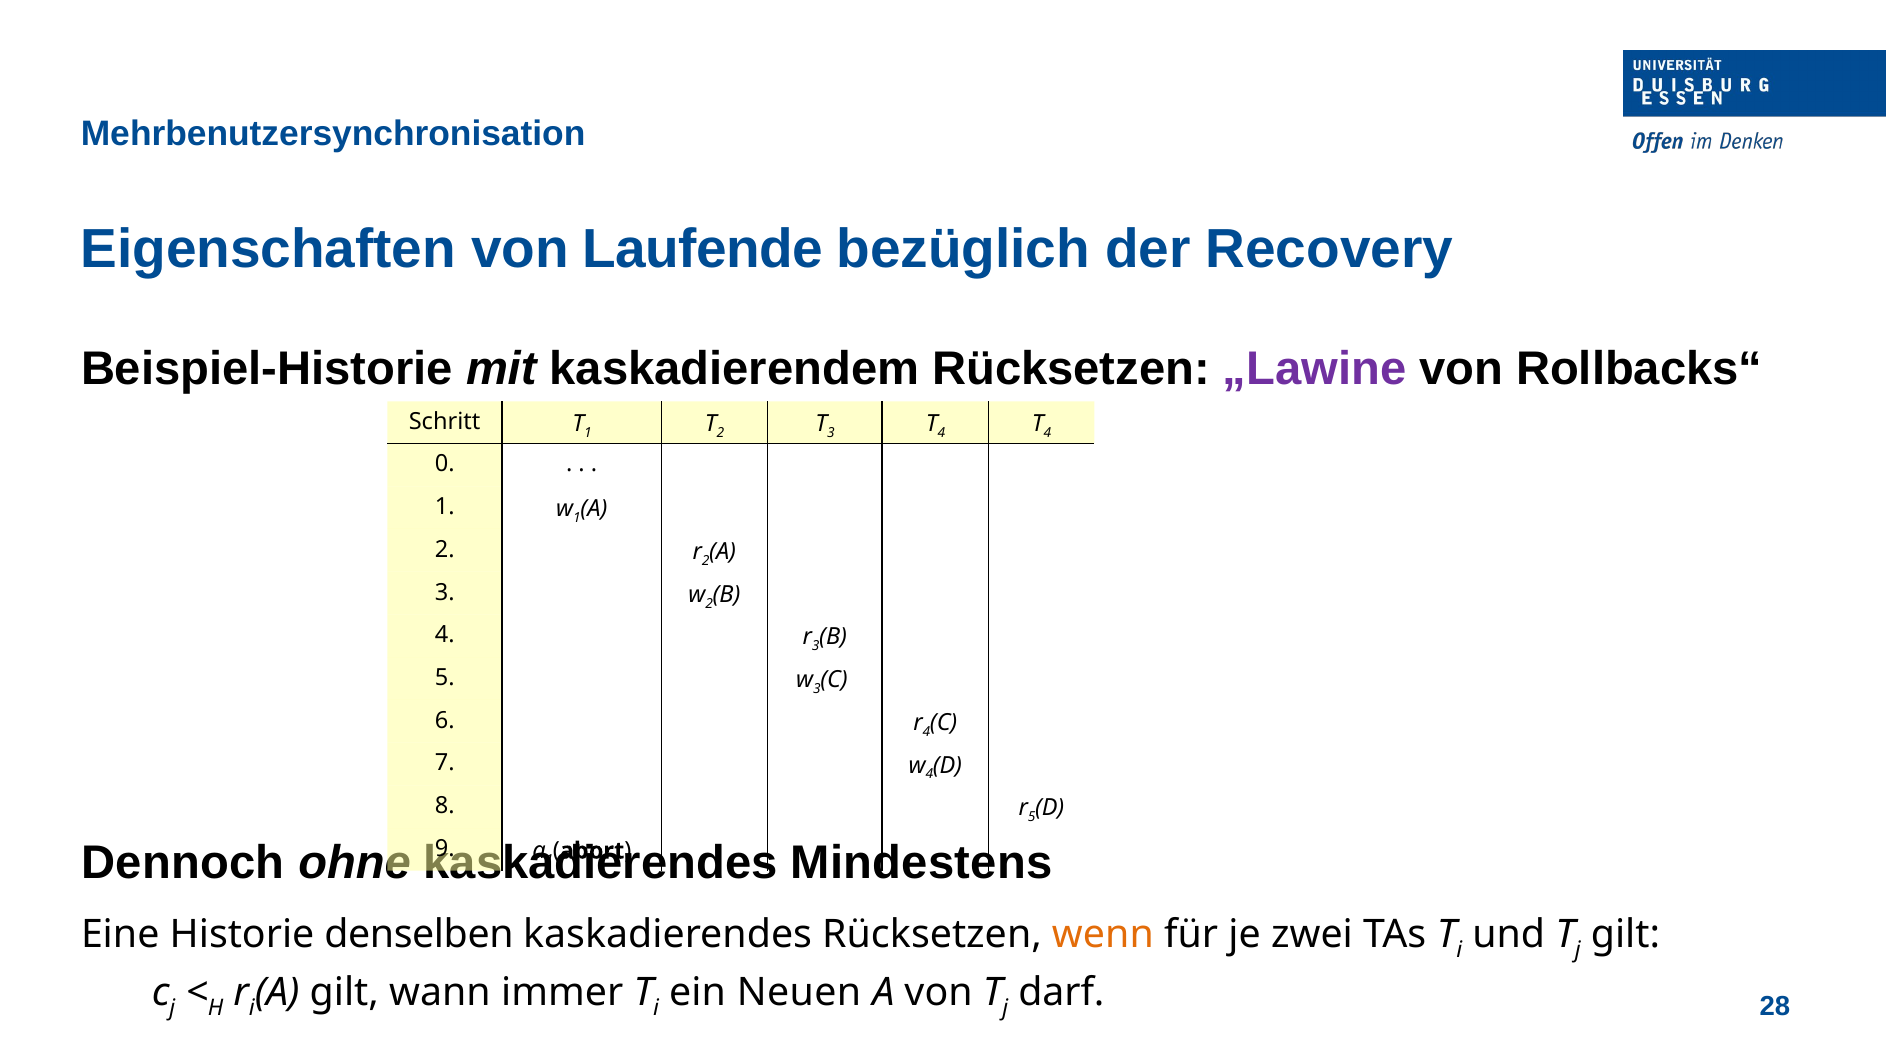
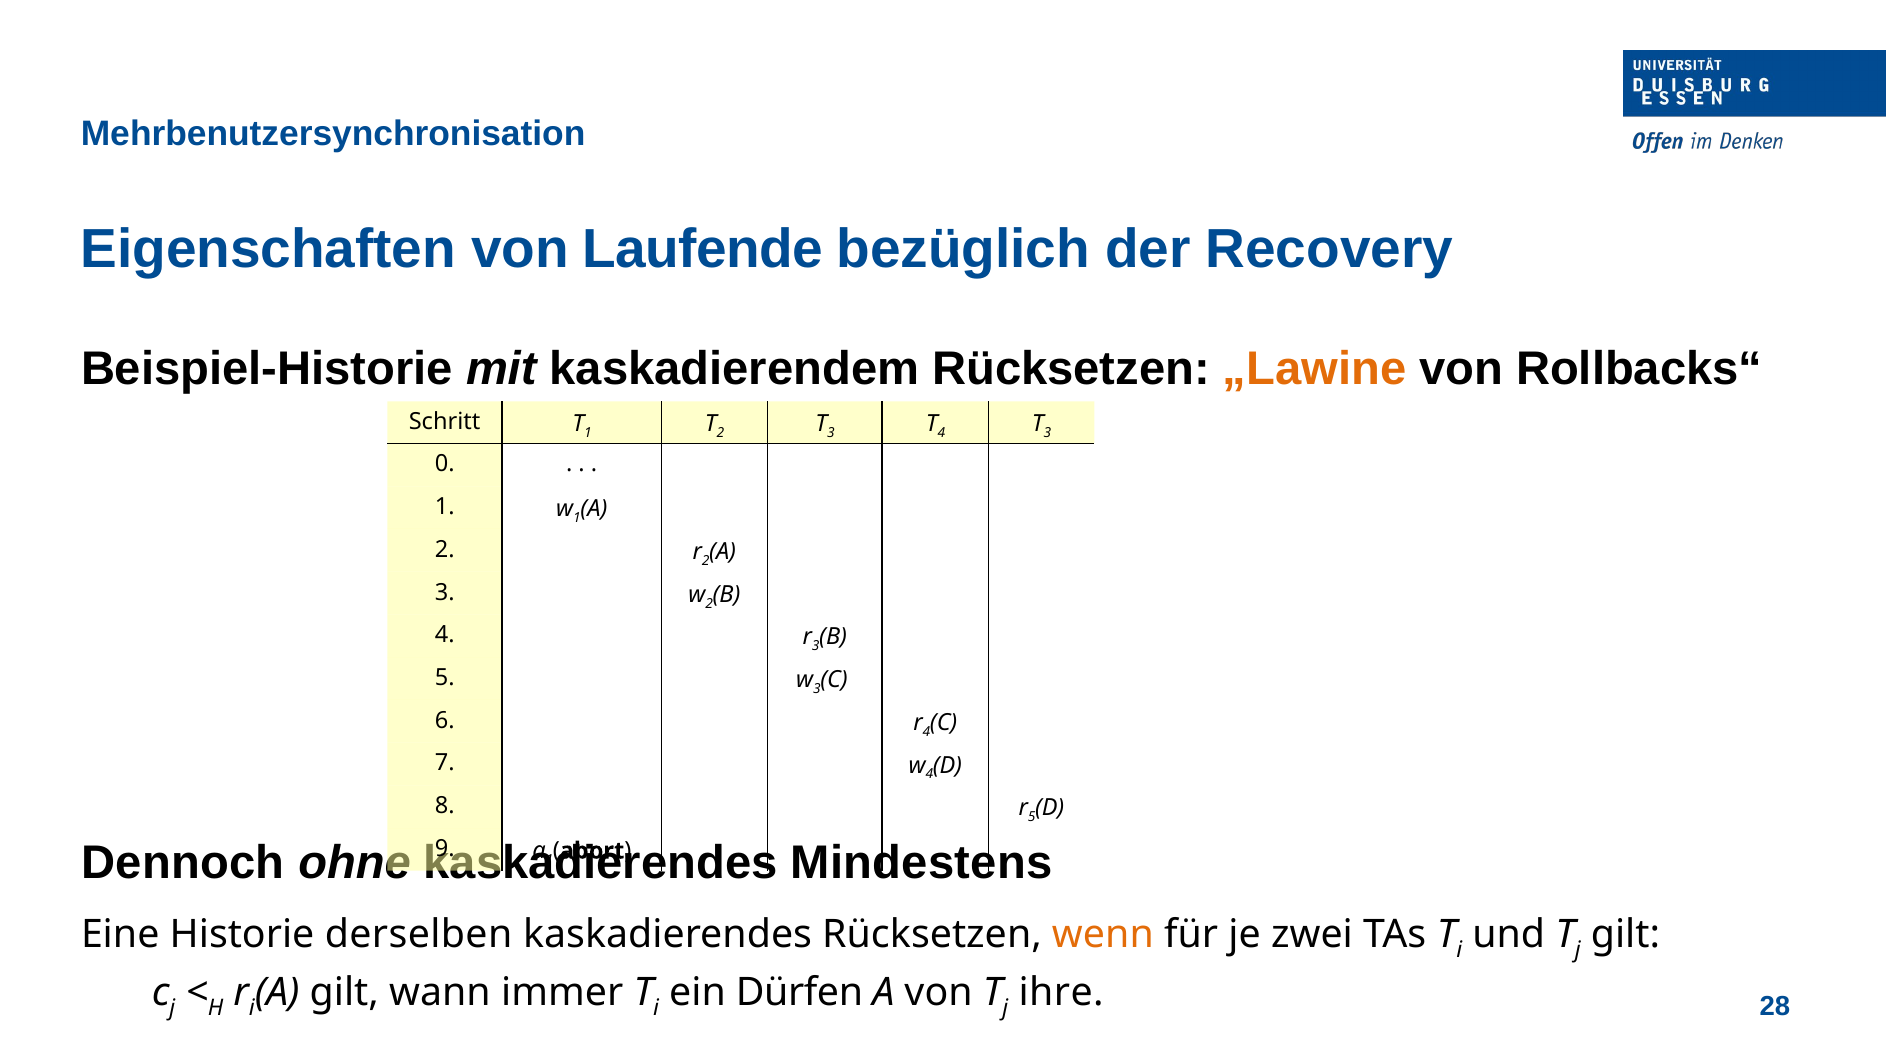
„Lawine colour: purple -> orange (1315, 369)
4: 4 -> 3 (1048, 433)
denselben: denselben -> derselben (419, 934)
Neuen: Neuen -> Dürfen (799, 992)
darf: darf -> ihre (1061, 992)
